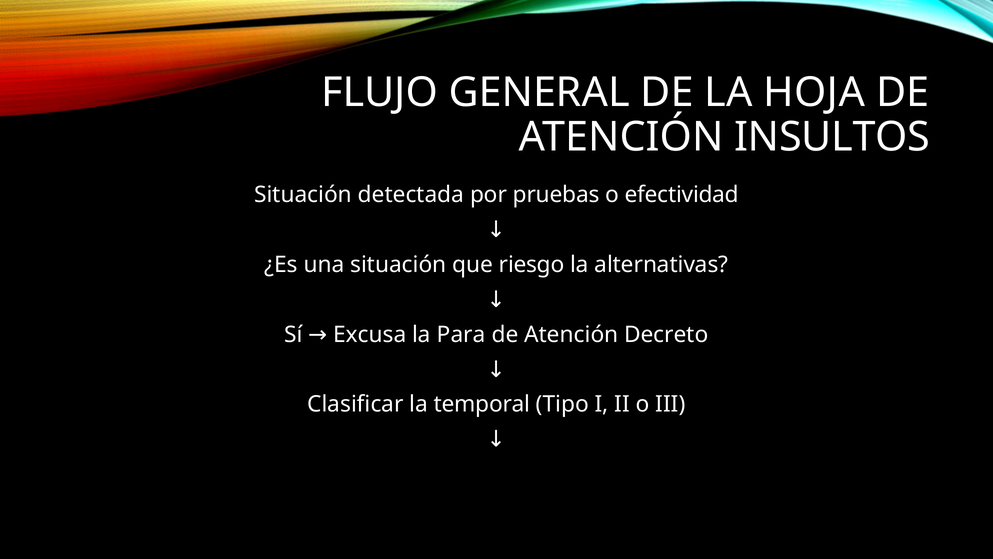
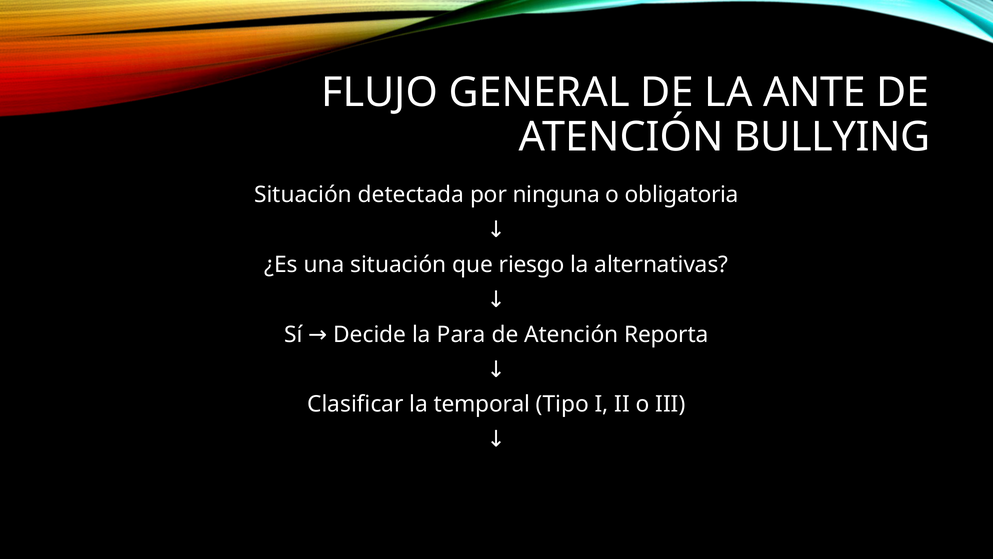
HOJA: HOJA -> ANTE (814, 92)
INSULTOS: INSULTOS -> BULLYING (832, 137)
pruebas: pruebas -> ninguna (556, 195)
efectividad: efectividad -> obligatoria (682, 195)
Excusa: Excusa -> Decide (370, 334)
Decreto: Decreto -> Reporta (666, 334)
